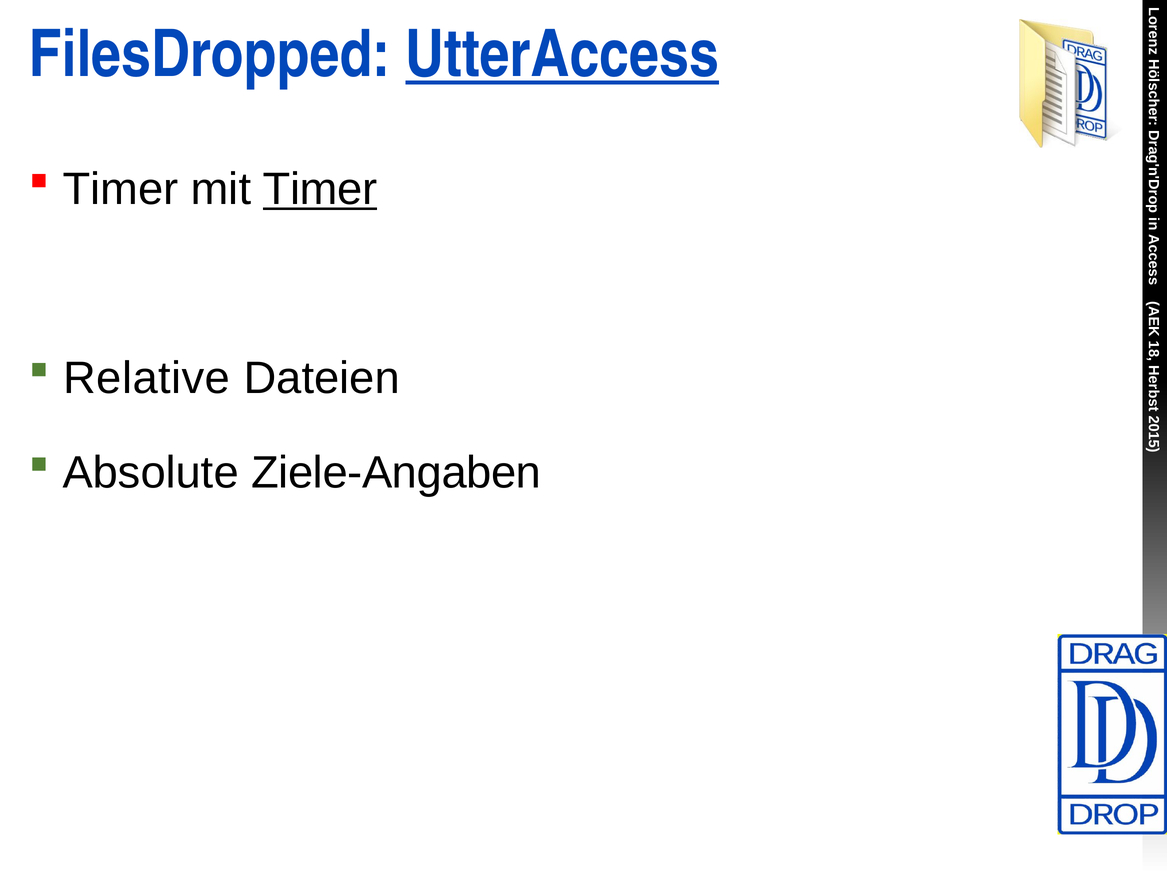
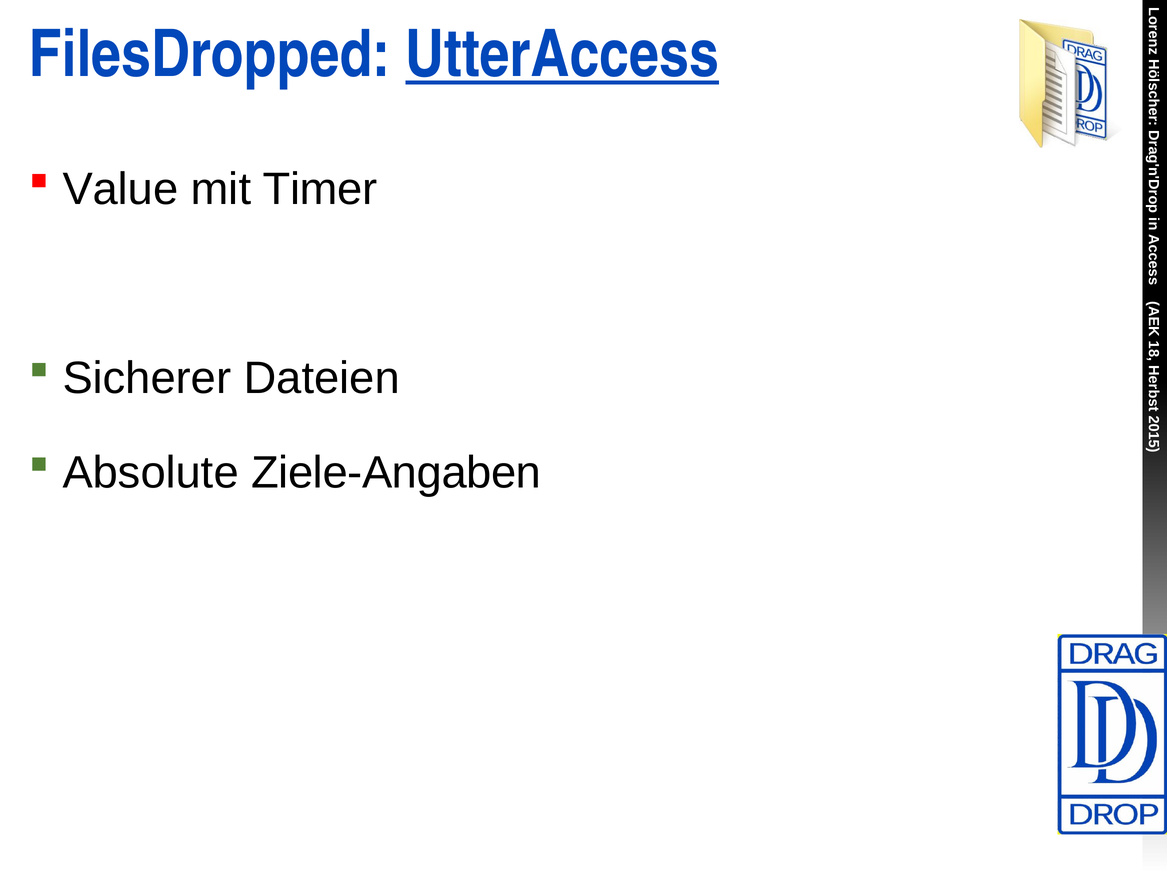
Timer: Timer -> Value (120, 189)
Timer underline: present -> none (320, 189)
Relative: Relative -> Sicherer (147, 379)
